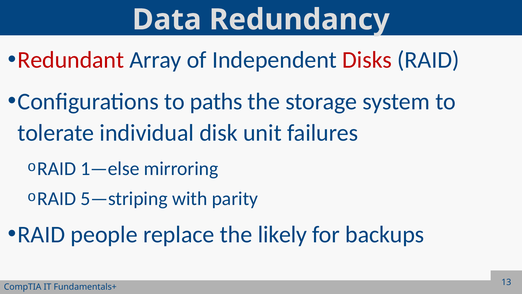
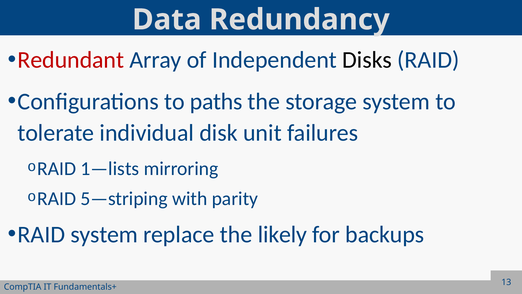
Disks colour: red -> black (367, 60)
1—else: 1—else -> 1—lists (110, 168)
RAID people: people -> system (104, 234)
